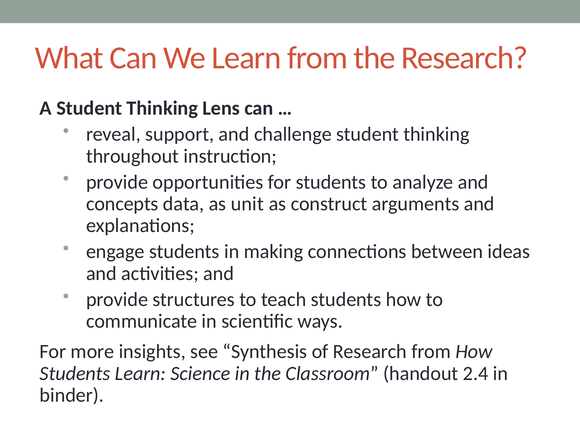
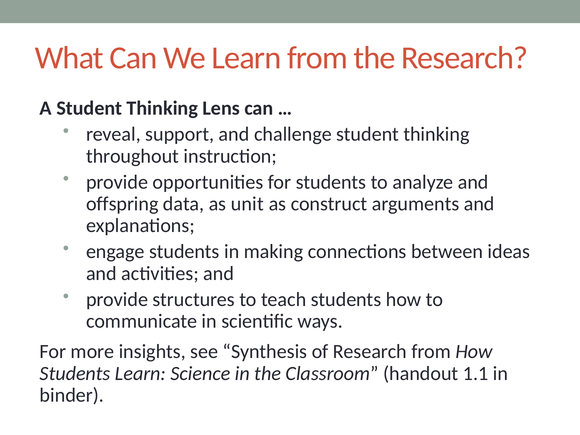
concepts: concepts -> offspring (122, 204)
2.4: 2.4 -> 1.1 (476, 373)
